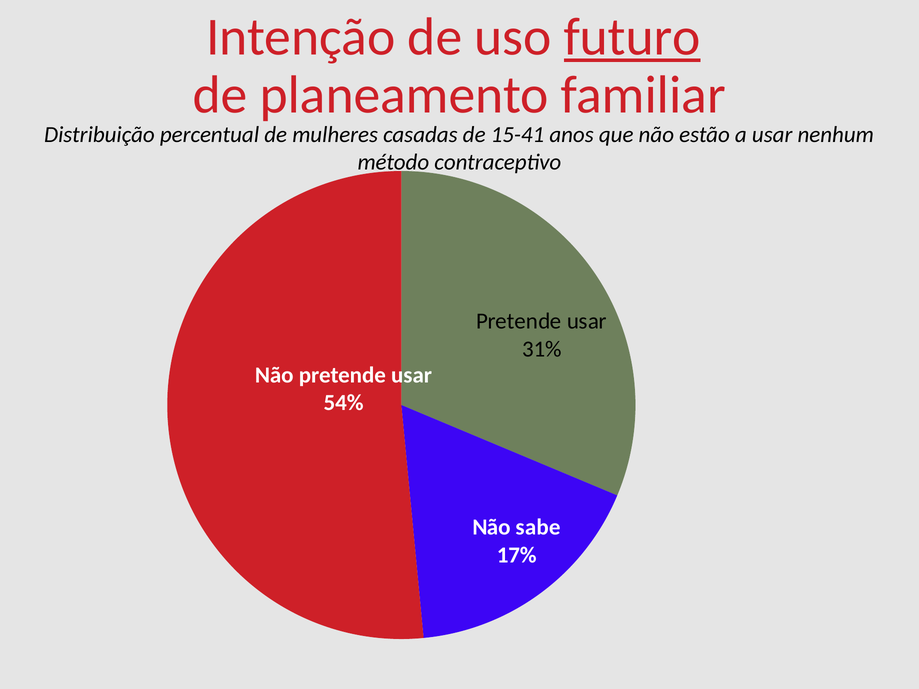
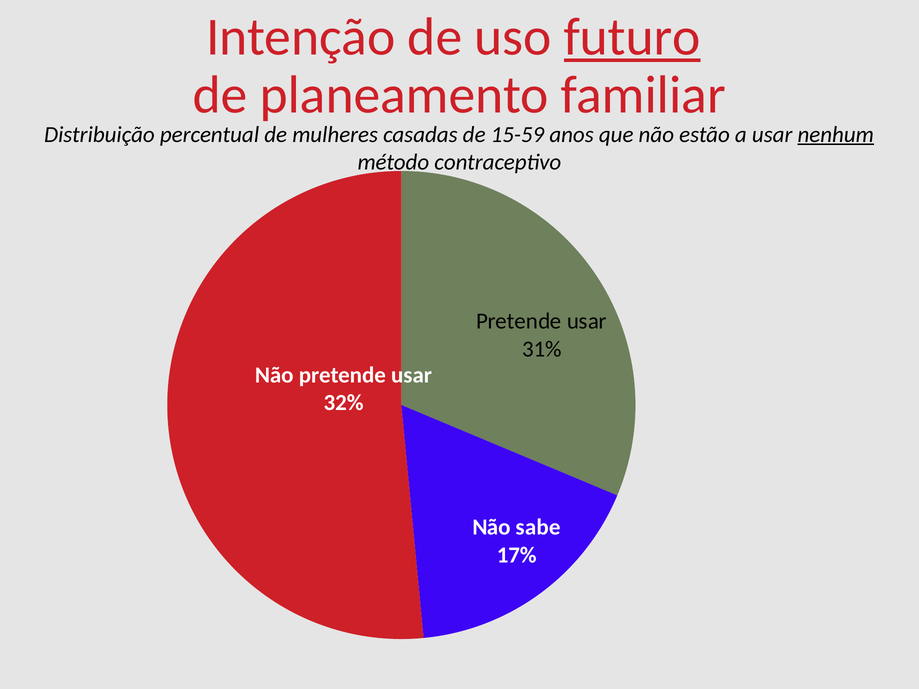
15-41: 15-41 -> 15-59 (517, 135)
nenhum underline: none -> present (836, 135)
54%: 54% -> 32% (344, 403)
